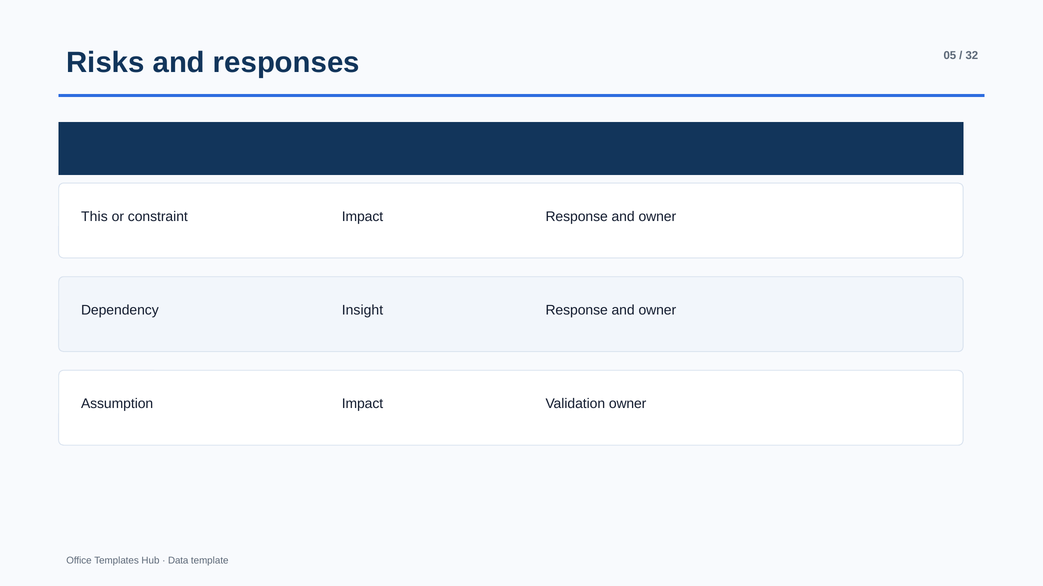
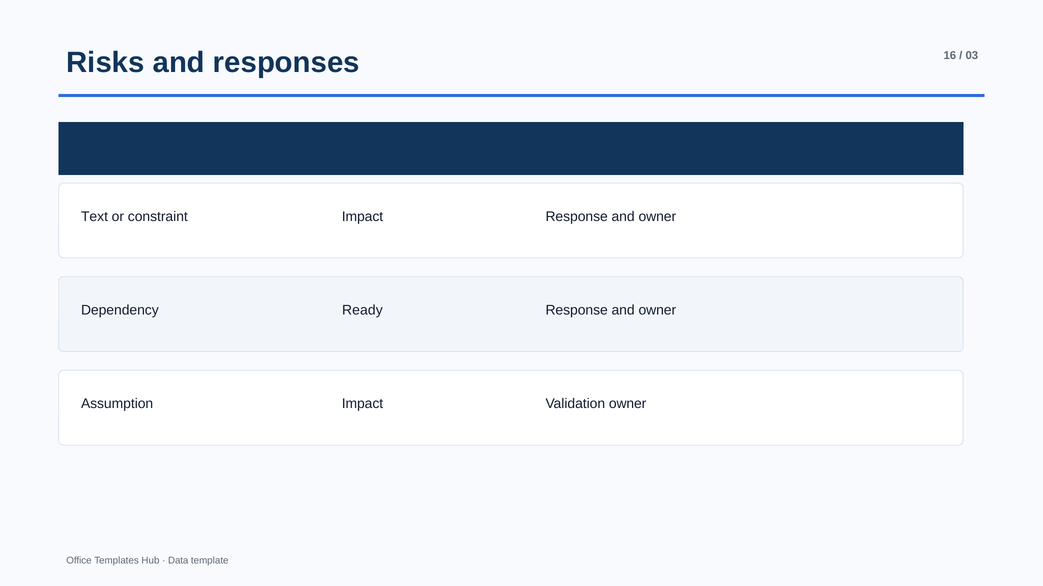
05: 05 -> 16 (950, 55)
32: 32 -> 03 (972, 55)
This: This -> Text (95, 217)
Insight: Insight -> Ready (362, 310)
